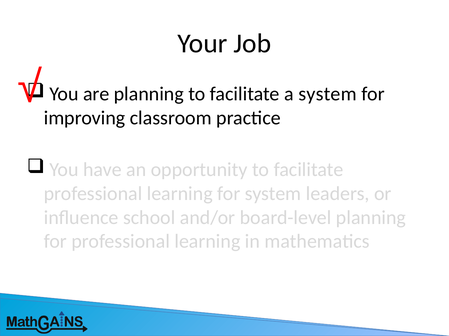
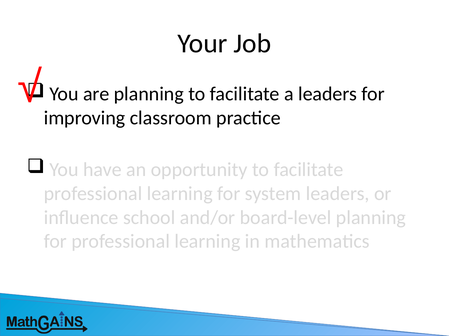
a system: system -> leaders (328, 94)
